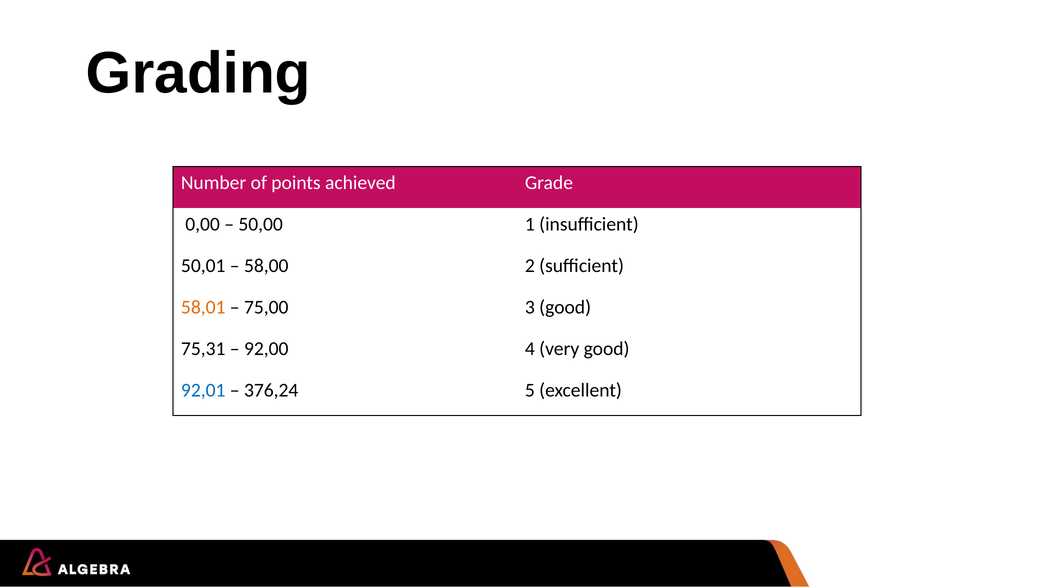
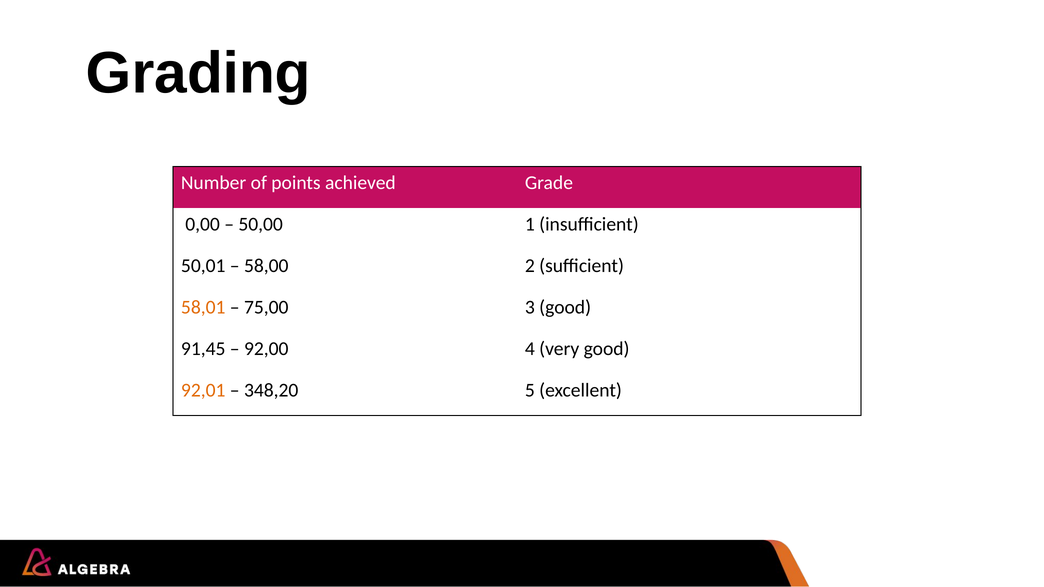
75,31: 75,31 -> 91,45 (203, 349)
92,01 colour: blue -> orange (203, 390)
376,24: 376,24 -> 348,20 (271, 390)
